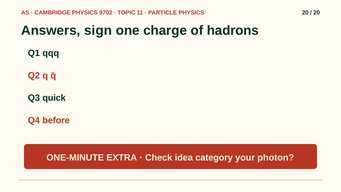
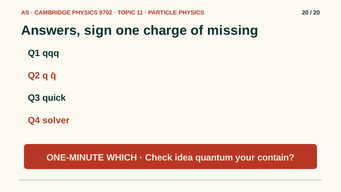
hadrons: hadrons -> missing (233, 30)
before: before -> solver (56, 120)
EXTRA: EXTRA -> WHICH (122, 158)
category: category -> quantum (214, 158)
photon: photon -> contain (276, 158)
